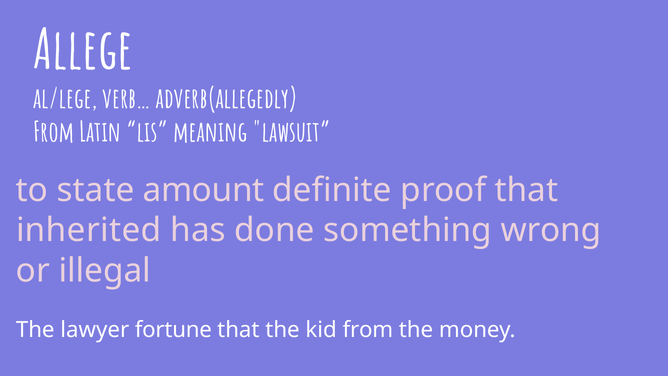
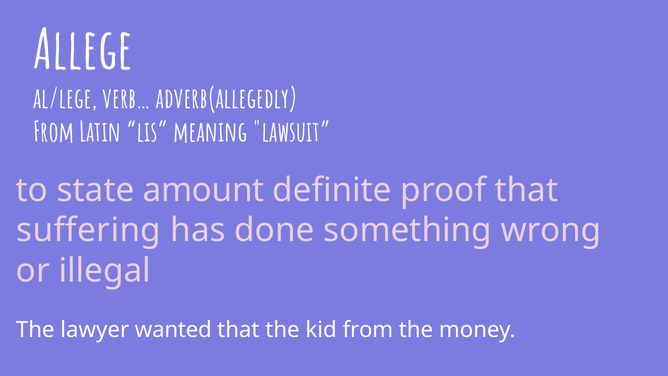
inherited: inherited -> suffering (89, 230)
fortune: fortune -> wanted (173, 330)
